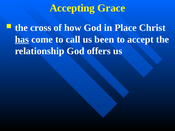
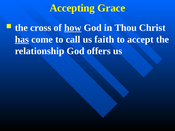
how underline: none -> present (73, 28)
Place: Place -> Thou (126, 28)
been: been -> faith (104, 39)
